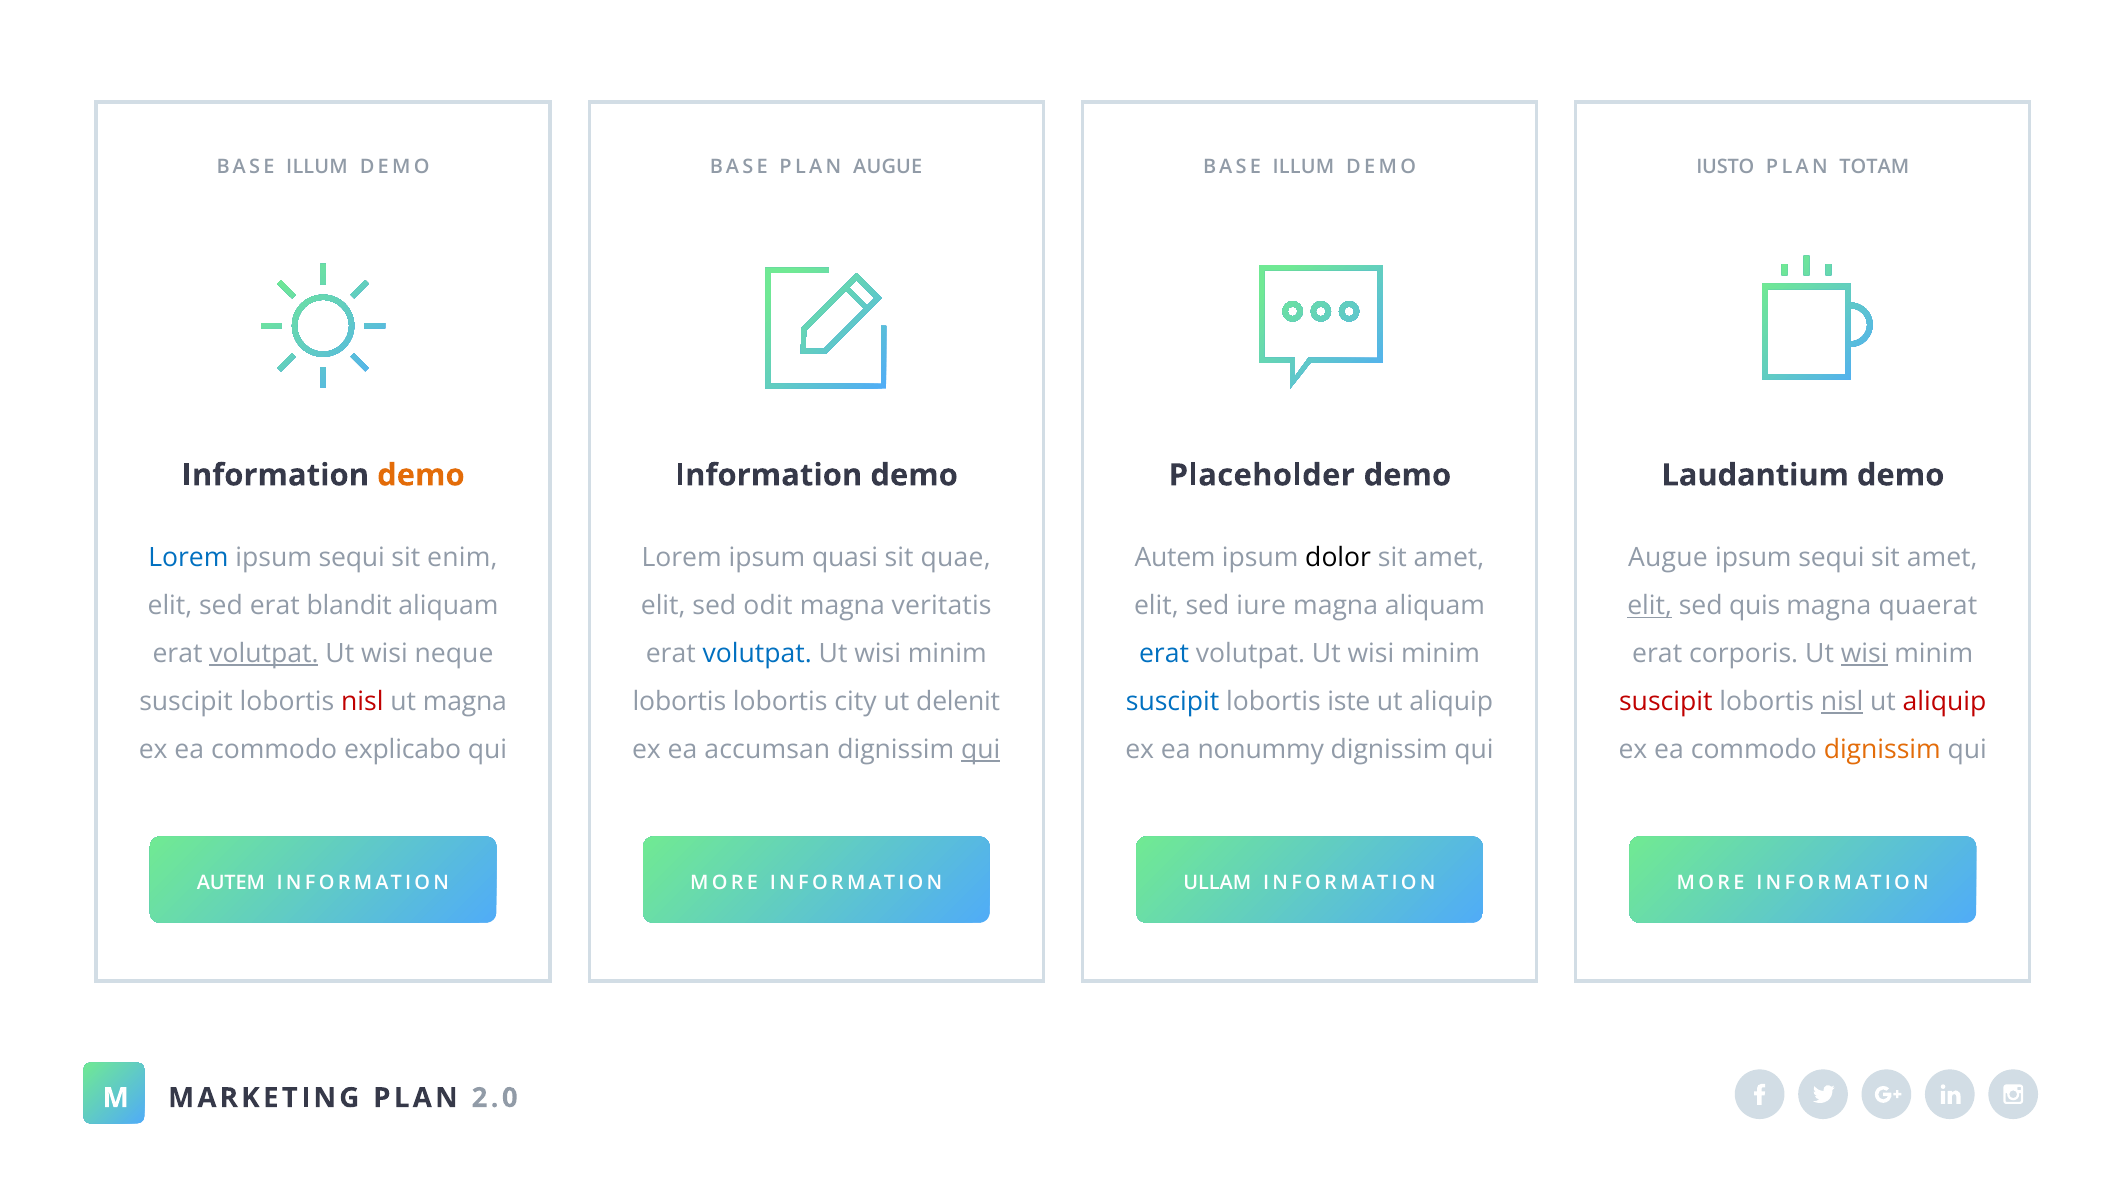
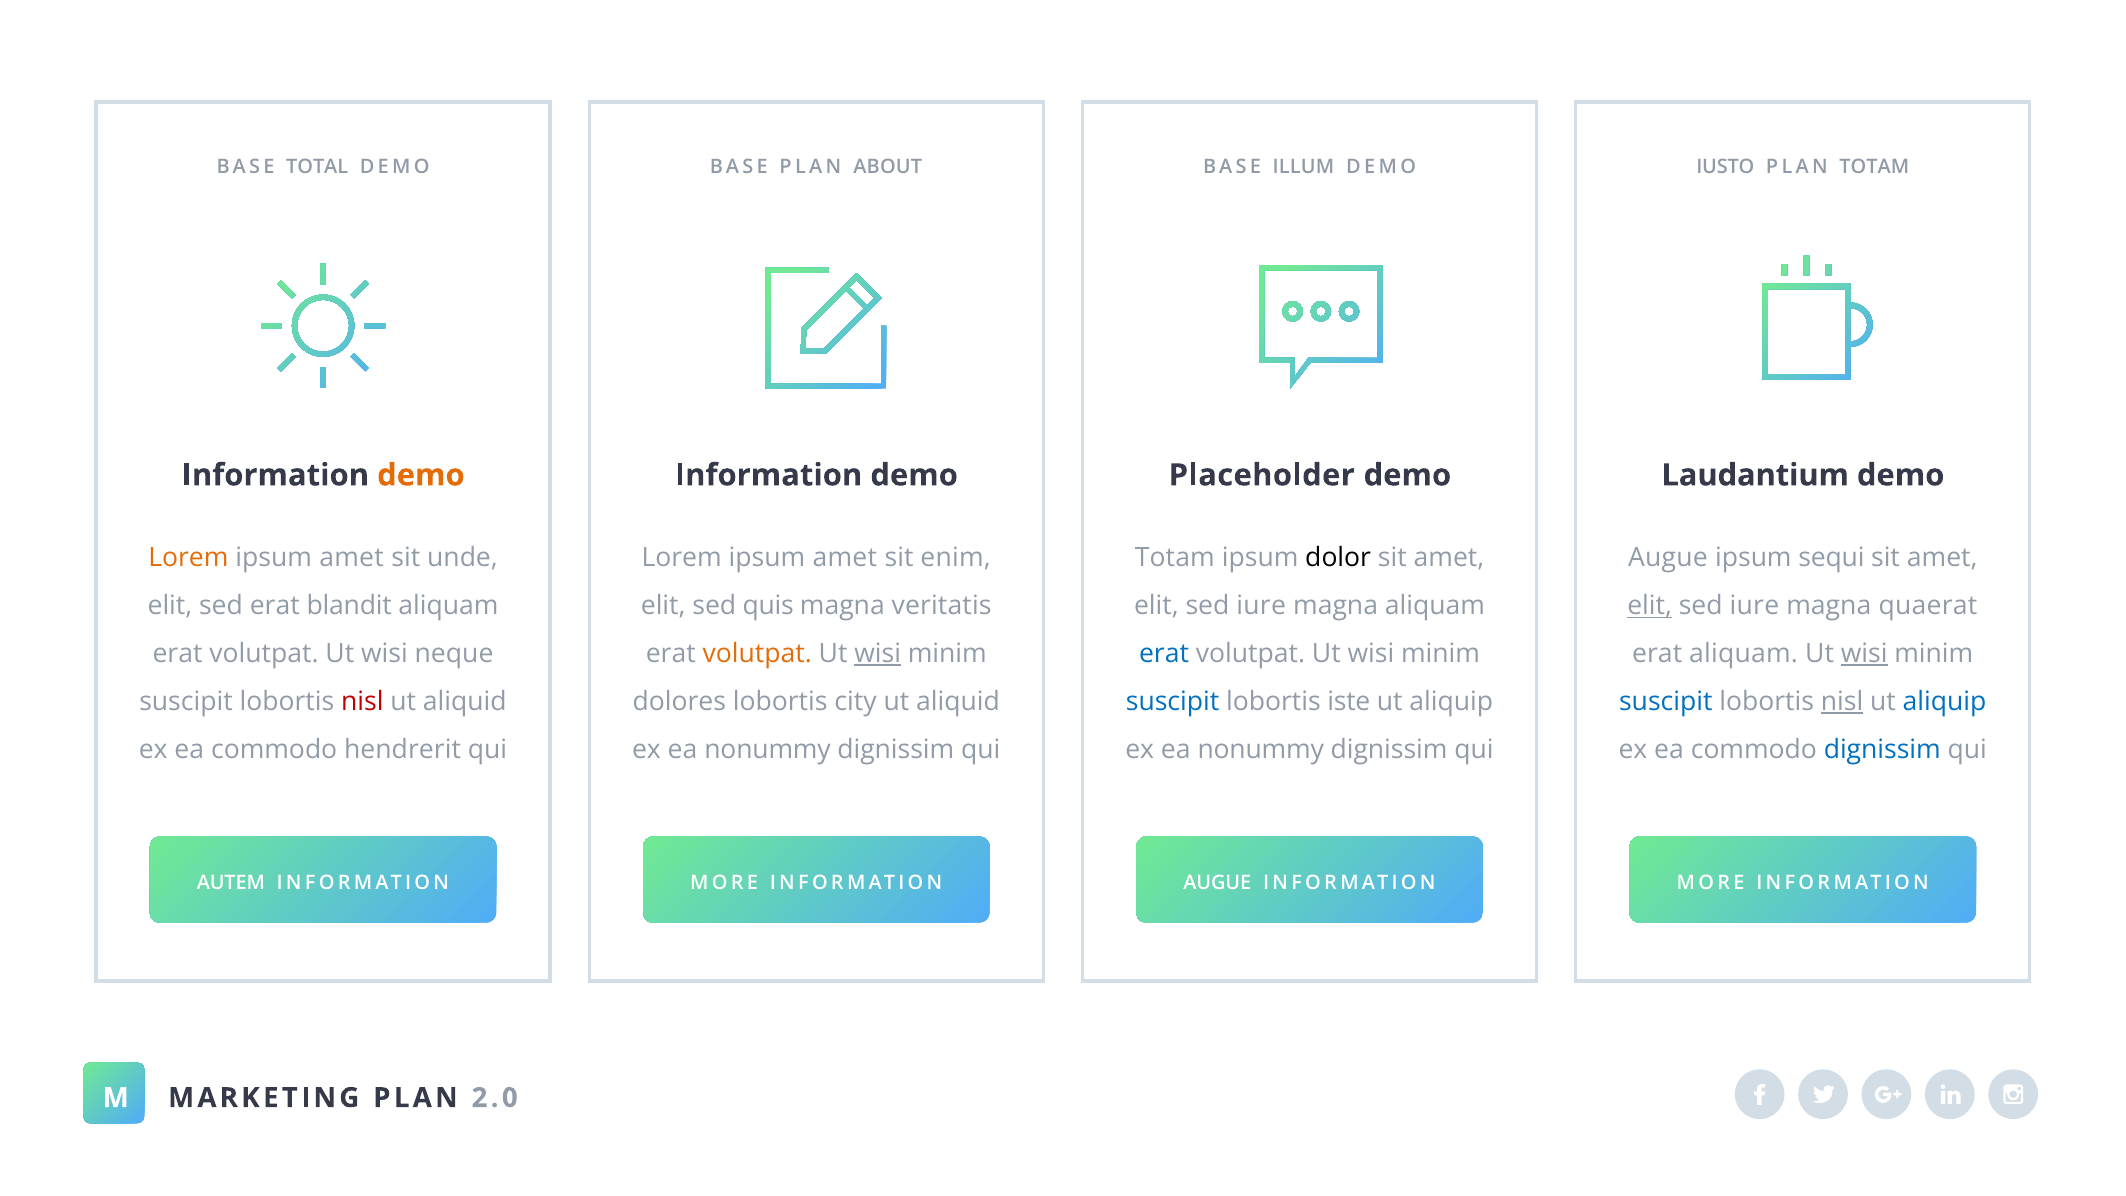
ILLUM: ILLUM -> TOTAL (317, 166)
PLAN AUGUE: AUGUE -> ABOUT (888, 166)
Lorem colour: blue -> orange (188, 558)
sequi: sequi -> amet (352, 558)
enim: enim -> unde (462, 558)
quasi: quasi -> amet (845, 558)
quae: quae -> enim (956, 558)
Autem: Autem -> Totam (1175, 558)
odit: odit -> quis (768, 606)
quis: quis -> iure (1754, 606)
volutpat underline: present -> none (264, 654)
volutpat colour: blue -> orange (757, 654)
wisi underline: none -> present (878, 654)
erat corporis: corporis -> aliquam (1744, 654)
magna: magna -> aliquid (465, 702)
lobortis: lobortis -> dolores (679, 702)
delenit: delenit -> aliquid (958, 702)
suscipit colour: red -> blue (1666, 702)
aliquip colour: red -> blue (1945, 702)
explicabo: explicabo -> hendrerit (403, 749)
accumsan: accumsan -> nonummy (767, 749)
qui underline: present -> none (981, 749)
dignissim colour: orange -> blue (1882, 749)
ULLAM: ULLAM -> AUGUE (1217, 883)
